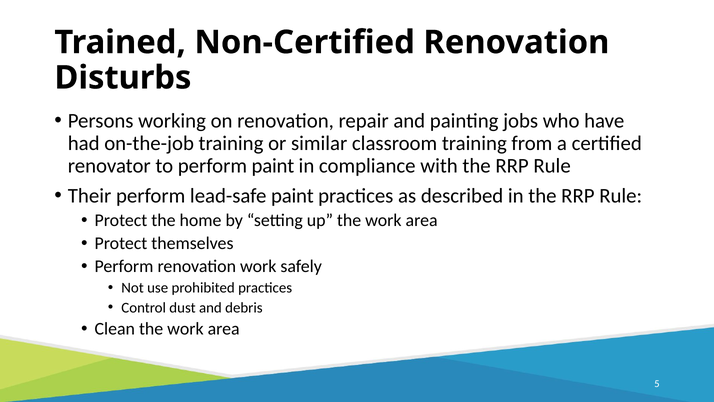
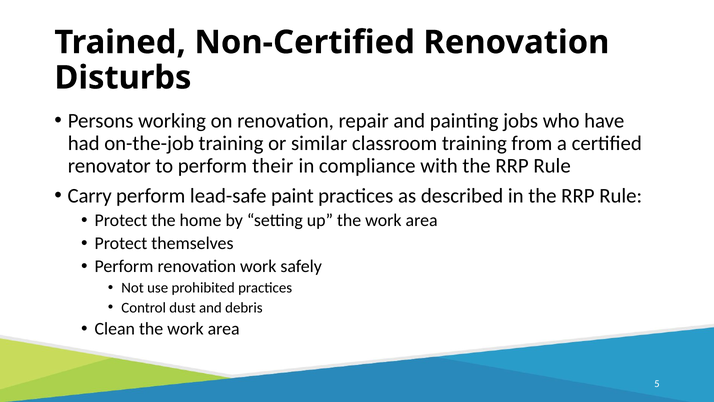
perform paint: paint -> their (273, 166)
Their: Their -> Carry (90, 196)
